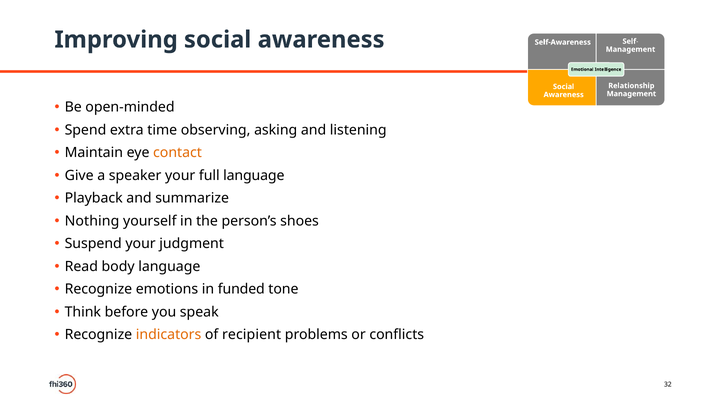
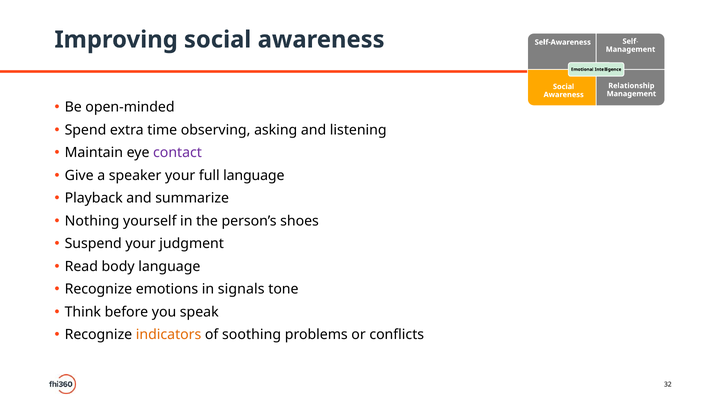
contact colour: orange -> purple (178, 153)
funded: funded -> signals (241, 290)
recipient: recipient -> soothing (252, 335)
